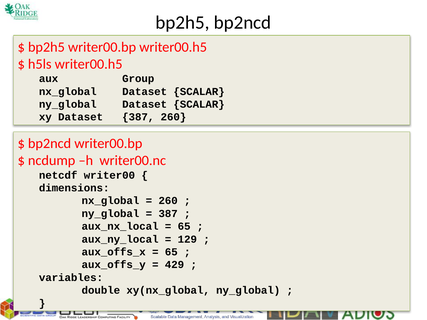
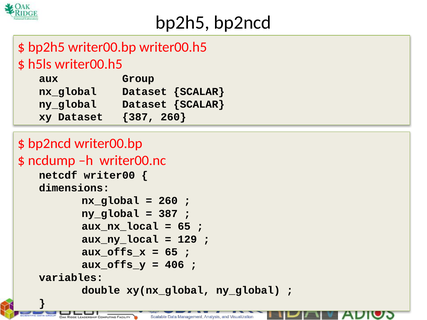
429: 429 -> 406 (175, 265)
